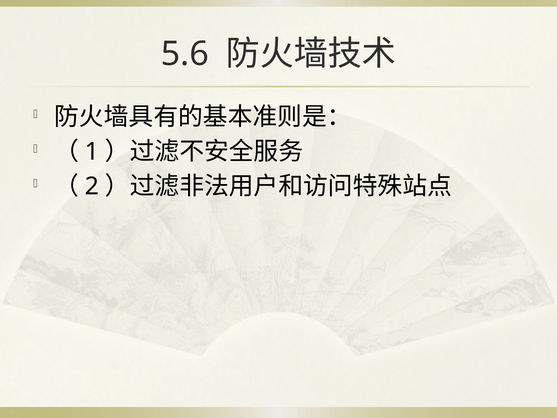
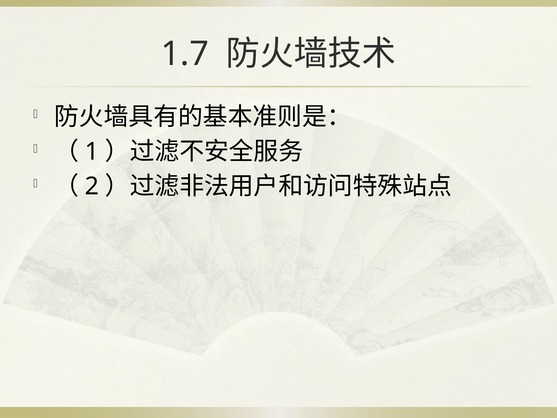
5.6: 5.6 -> 1.7 (185, 54)
